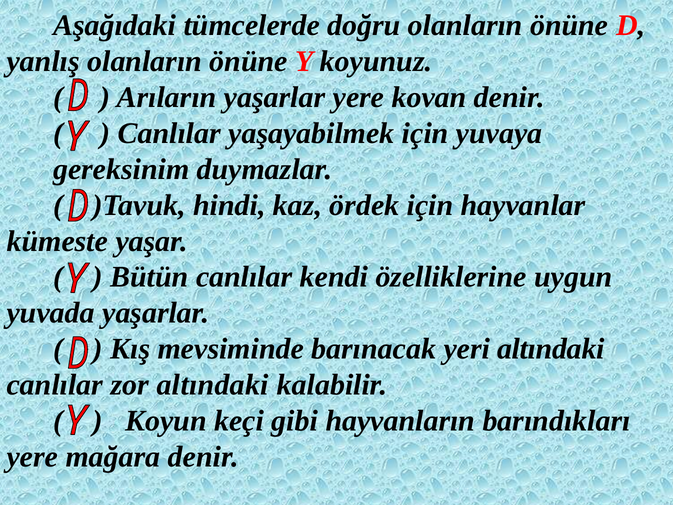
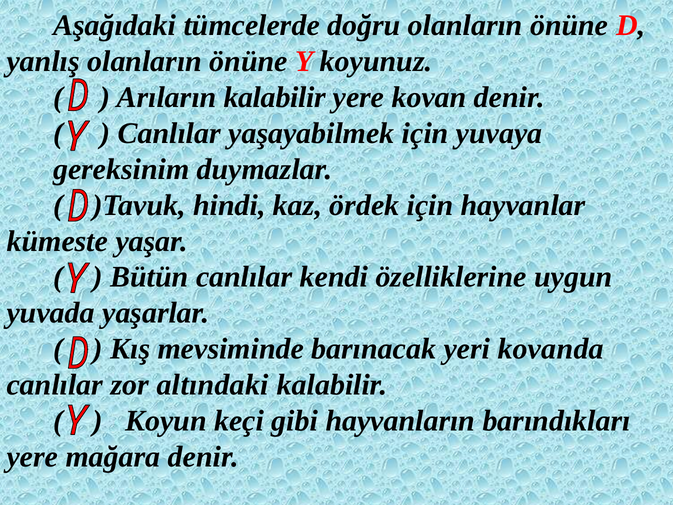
Arıların yaşarlar: yaşarlar -> kalabilir (275, 97)
yeri altındaki: altındaki -> kovanda (551, 349)
